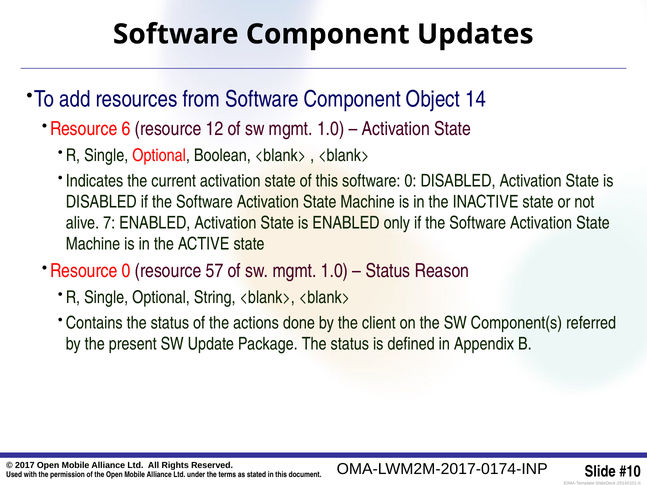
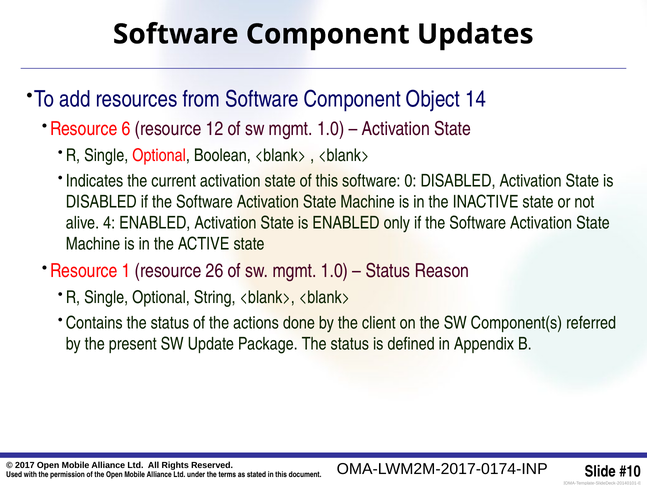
7: 7 -> 4 (109, 223)
Resource 0: 0 -> 1 (126, 271)
57: 57 -> 26 (215, 271)
